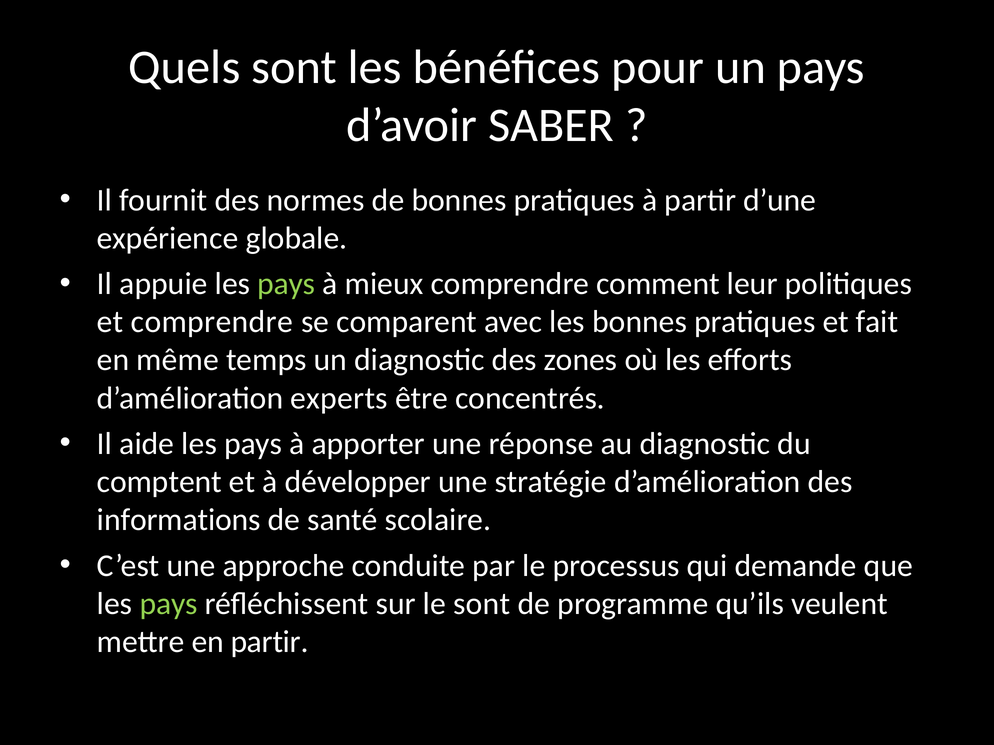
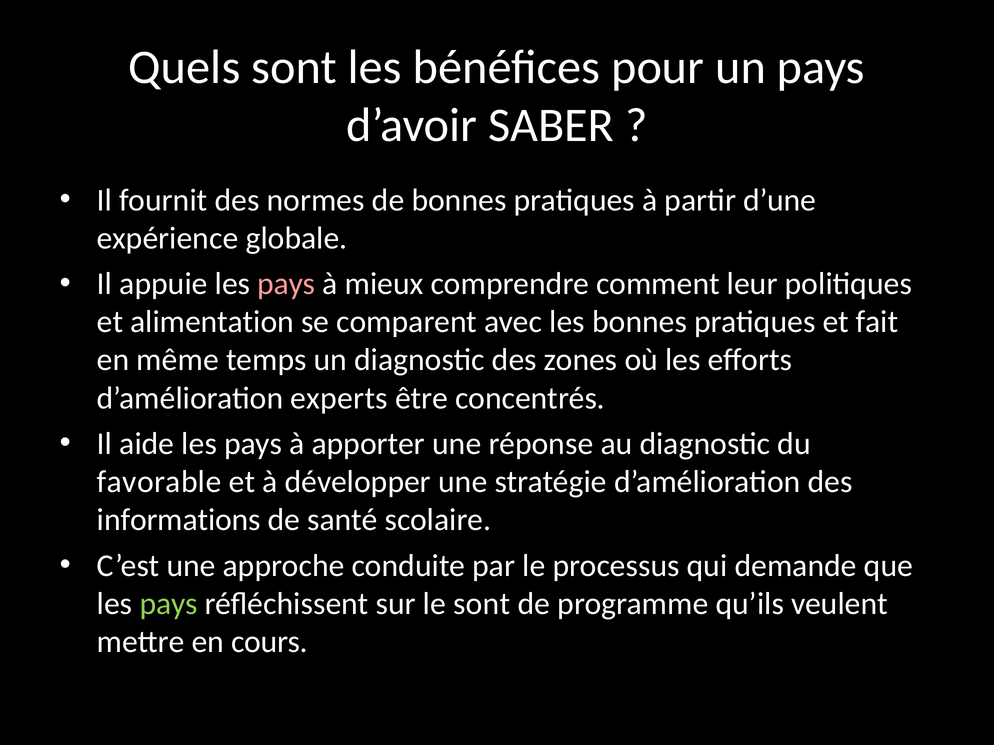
pays colour: light green -> pink (286, 284)
et comprendre: comprendre -> alimentation (212, 322)
comptent: comptent -> favorable (159, 482)
en partir: partir -> cours (270, 642)
